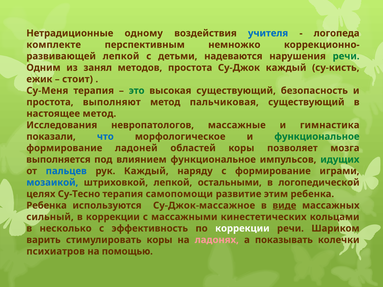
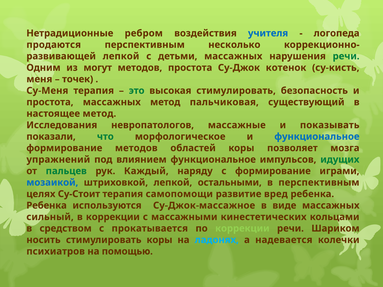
одному: одному -> ребром (144, 33)
комплекте: комплекте -> продаются (54, 45)
немножко: немножко -> несколько (234, 45)
детьми надеваются: надеваются -> массажных (233, 56)
занял: занял -> могут (98, 68)
Су-Джок каждый: каждый -> котенок (286, 68)
ежик: ежик -> меня (39, 79)
стоит: стоит -> точек (78, 79)
высокая существующий: существующий -> стимулировать (236, 91)
простота выполняют: выполняют -> массажных (112, 102)
гимнастика: гимнастика -> показывать (330, 125)
что colour: blue -> green (105, 137)
функциональное colour: green -> blue (317, 137)
формирование ладоней: ладоней -> методов (136, 148)
выполняется: выполняется -> упражнений (58, 160)
пальцев colour: blue -> green (66, 171)
в логопедической: логопедической -> перспективным (319, 183)
Су-Тесно: Су-Тесно -> Су-Стоит (79, 194)
этим: этим -> вред (276, 194)
виде underline: present -> none (284, 206)
несколько: несколько -> средством (66, 229)
эффективность: эффективность -> прокатывается (150, 229)
коррекции colour: white -> light green (242, 229)
варить: варить -> носить (44, 240)
ладонях colour: pink -> light blue (217, 240)
показывать: показывать -> надевается (284, 240)
